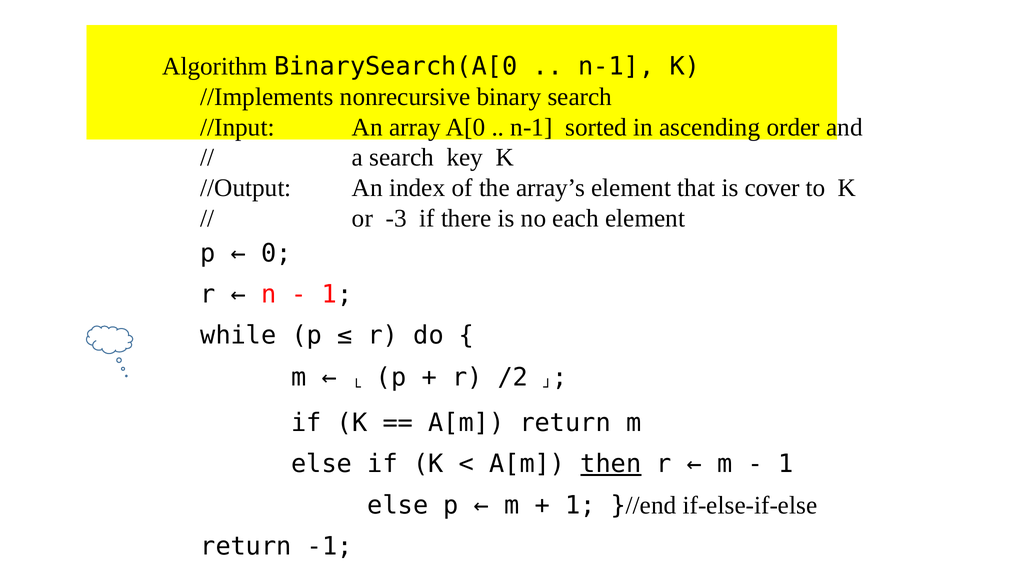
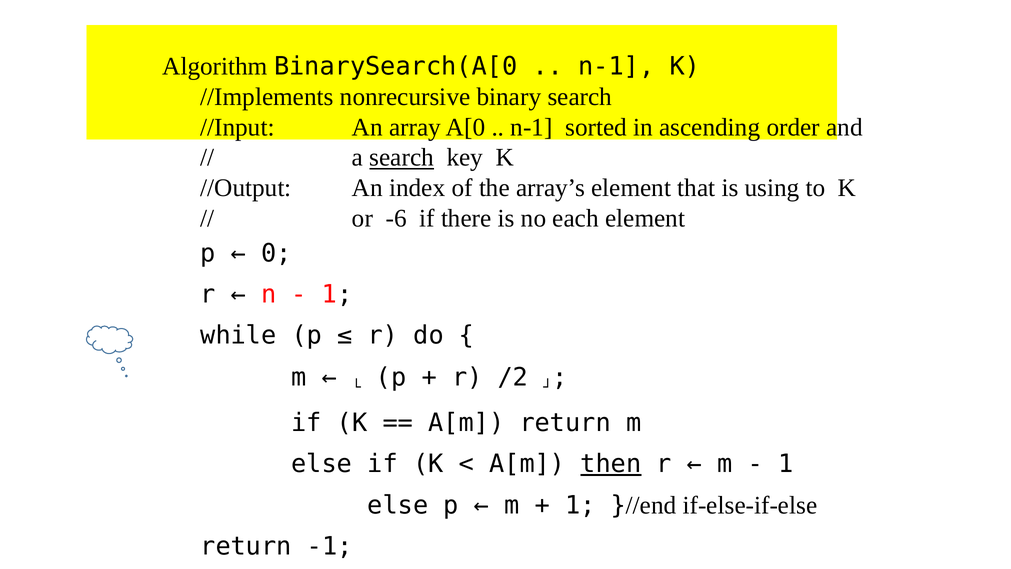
search underline: none -> present (402, 158)
cover: cover -> using (772, 188)
-3: -3 -> -6 (396, 218)
